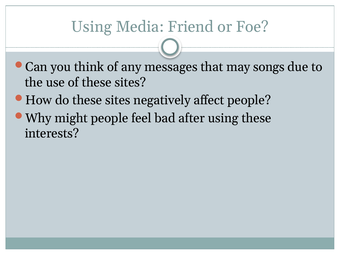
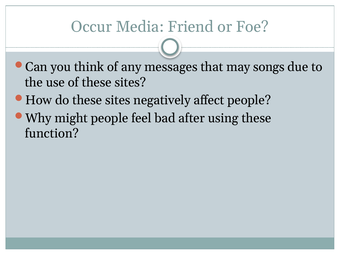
Using: Using -> Occur (91, 27)
interests: interests -> function (52, 133)
